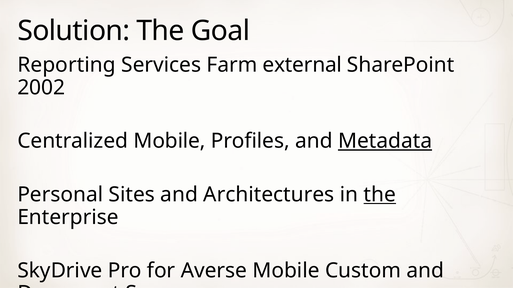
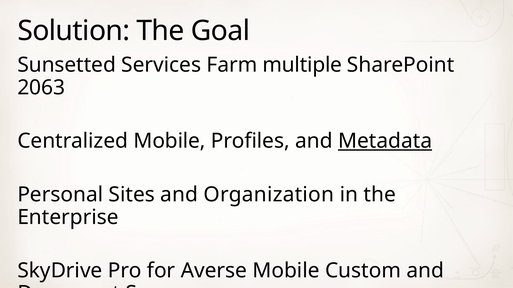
Reporting: Reporting -> Sunsetted (67, 65)
external: external -> multiple (302, 65)
2002: 2002 -> 2063 (41, 88)
Architectures: Architectures -> Organization (269, 195)
the underline: present -> none (380, 195)
